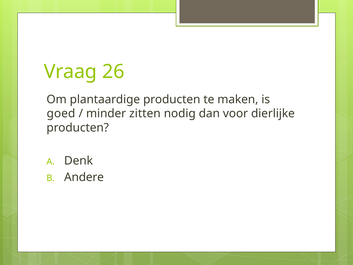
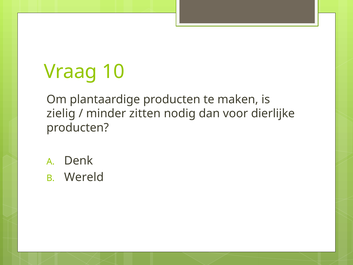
26: 26 -> 10 (113, 72)
goed: goed -> zielig (61, 113)
Andere: Andere -> Wereld (84, 177)
